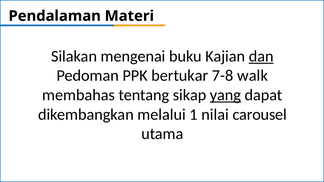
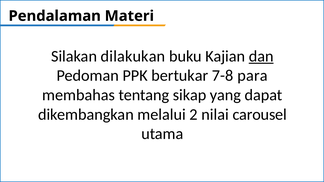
mengenai: mengenai -> dilakukan (133, 56)
walk: walk -> para (253, 76)
yang underline: present -> none (225, 95)
1: 1 -> 2 (193, 115)
